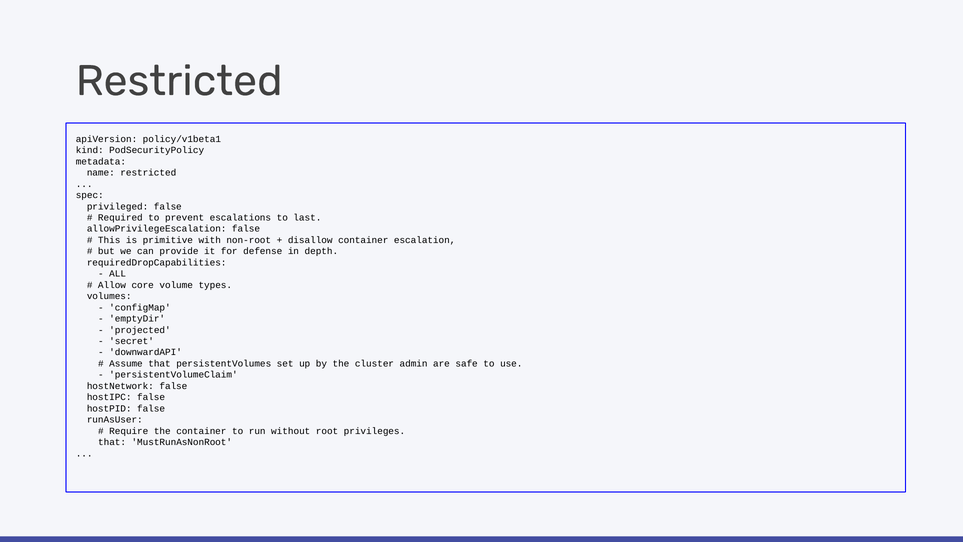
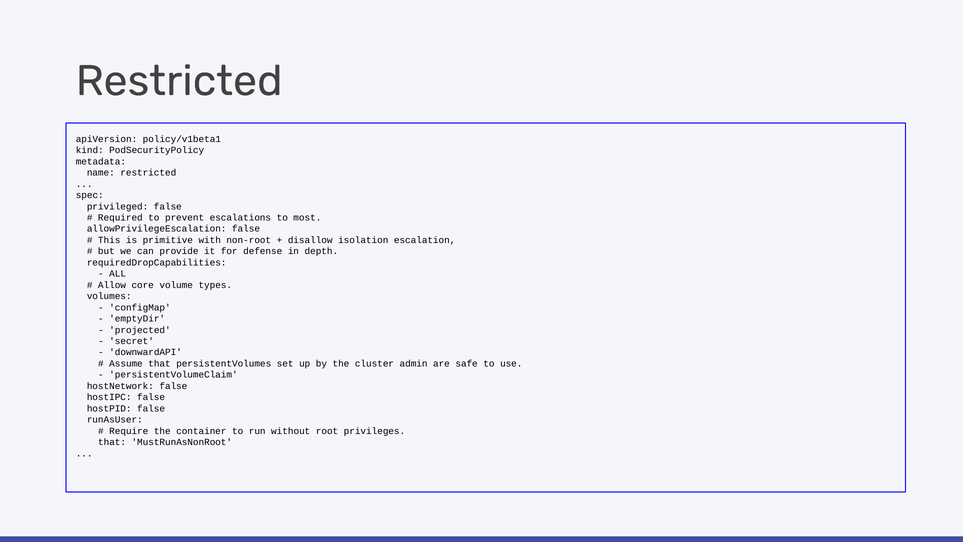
last: last -> most (307, 218)
disallow container: container -> isolation (363, 240)
